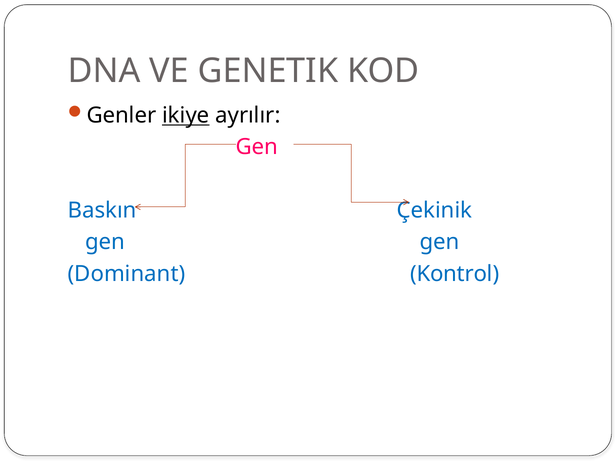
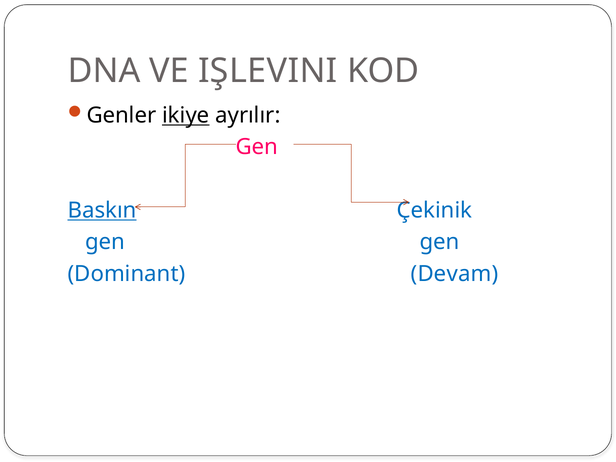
GENETIK: GENETIK -> IŞLEVINI (268, 71)
Baskın underline: none -> present (102, 210)
Kontrol: Kontrol -> Devam (455, 274)
